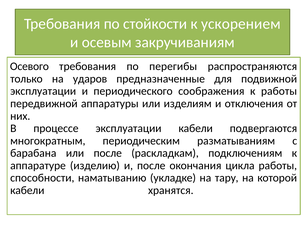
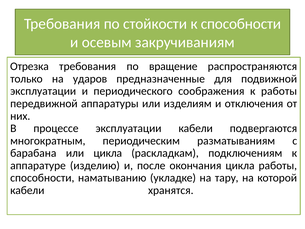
к ускорением: ускорением -> способности (241, 24)
Осевого: Осевого -> Отрезка (29, 66)
перегибы: перегибы -> вращение (173, 66)
или после: после -> цикла (108, 153)
